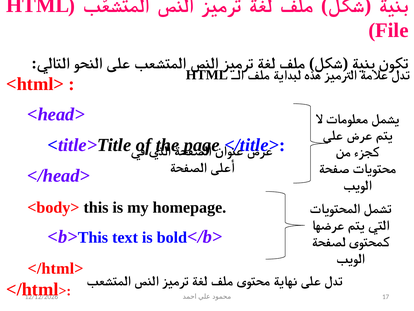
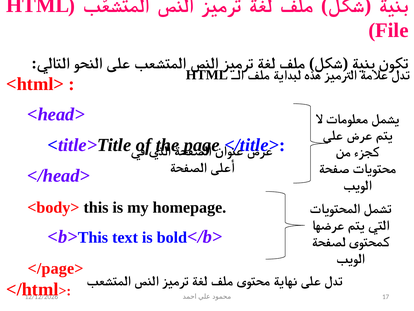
</html>: </html> -> </page> (56, 268)
